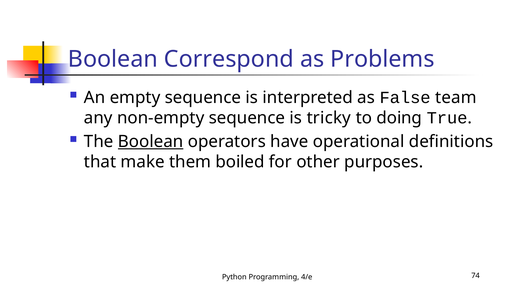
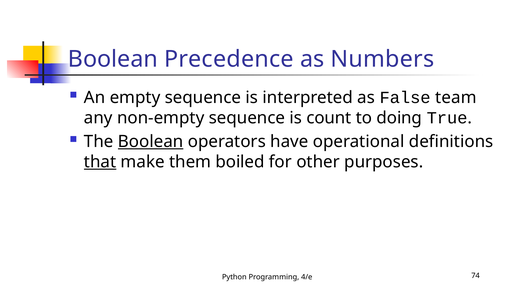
Correspond: Correspond -> Precedence (229, 59)
Problems: Problems -> Numbers (382, 59)
tricky: tricky -> count (329, 118)
that underline: none -> present (100, 162)
